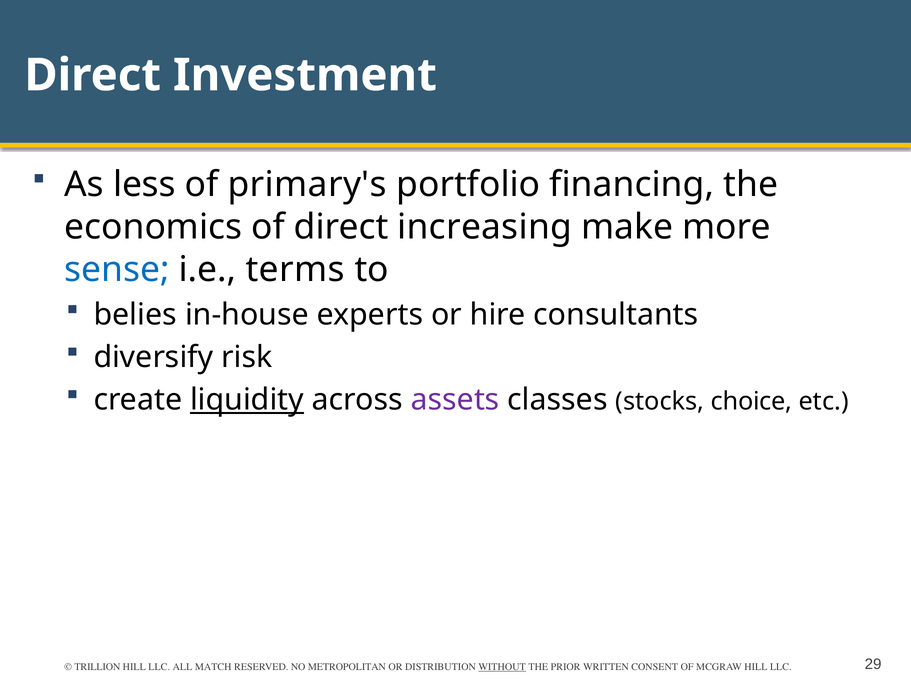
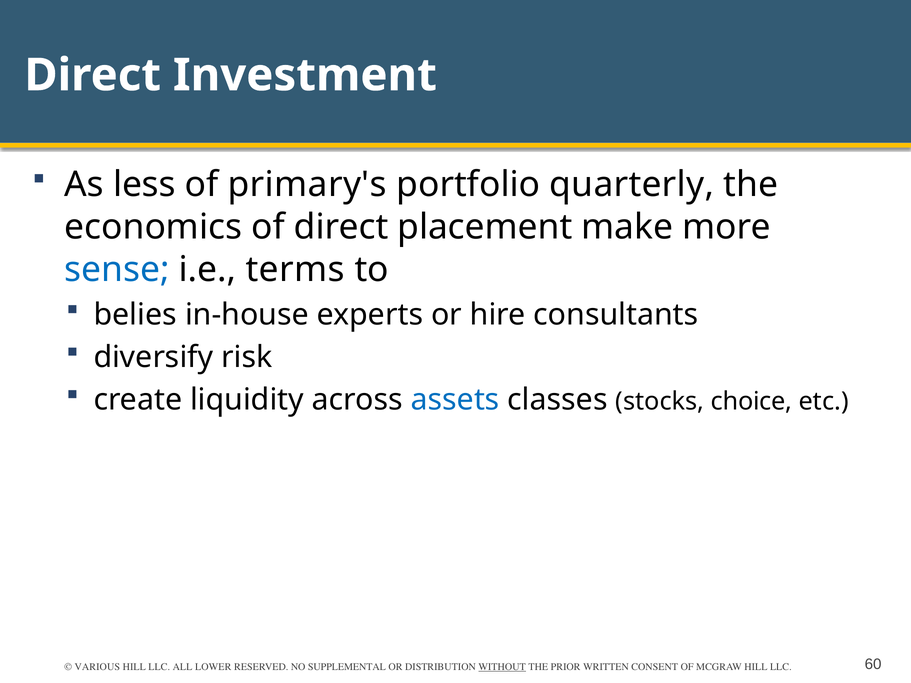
financing: financing -> quarterly (632, 185)
increasing: increasing -> placement (485, 227)
liquidity underline: present -> none (247, 400)
assets colour: purple -> blue (455, 400)
TRILLION: TRILLION -> VARIOUS (97, 667)
MATCH: MATCH -> LOWER (213, 667)
METROPOLITAN: METROPOLITAN -> SUPPLEMENTAL (347, 667)
29: 29 -> 60 (873, 665)
